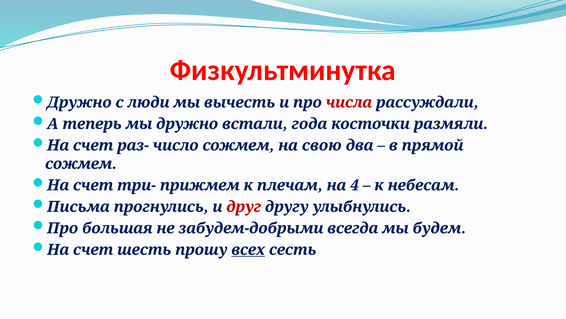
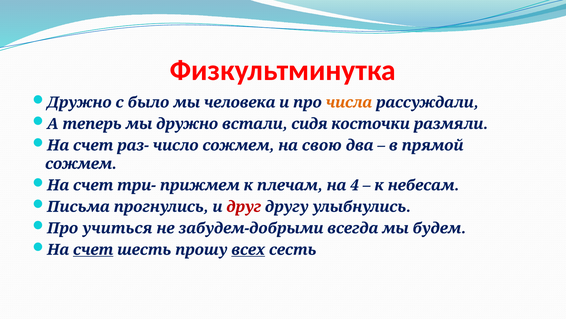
люди: люди -> было (149, 102)
вычесть: вычесть -> человека (240, 102)
числа colour: red -> orange (349, 102)
года: года -> сидя (309, 124)
большая: большая -> учиться (117, 228)
счет underline: none -> present (93, 249)
